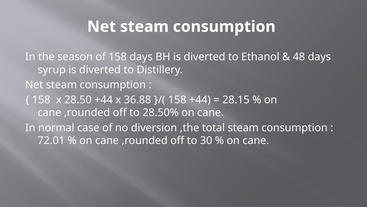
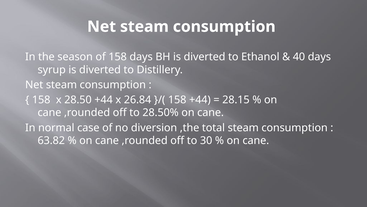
48: 48 -> 40 (299, 57)
36.88: 36.88 -> 26.84 (138, 100)
72.01: 72.01 -> 63.82 (51, 140)
